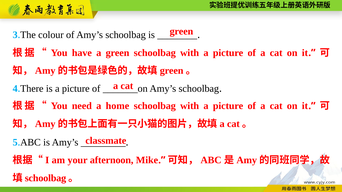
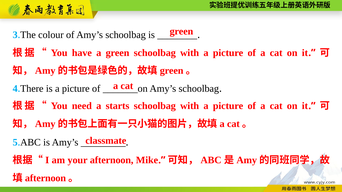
home: home -> starts (118, 106)
schoolbag: schoolbag -> afternoon (45, 178)
